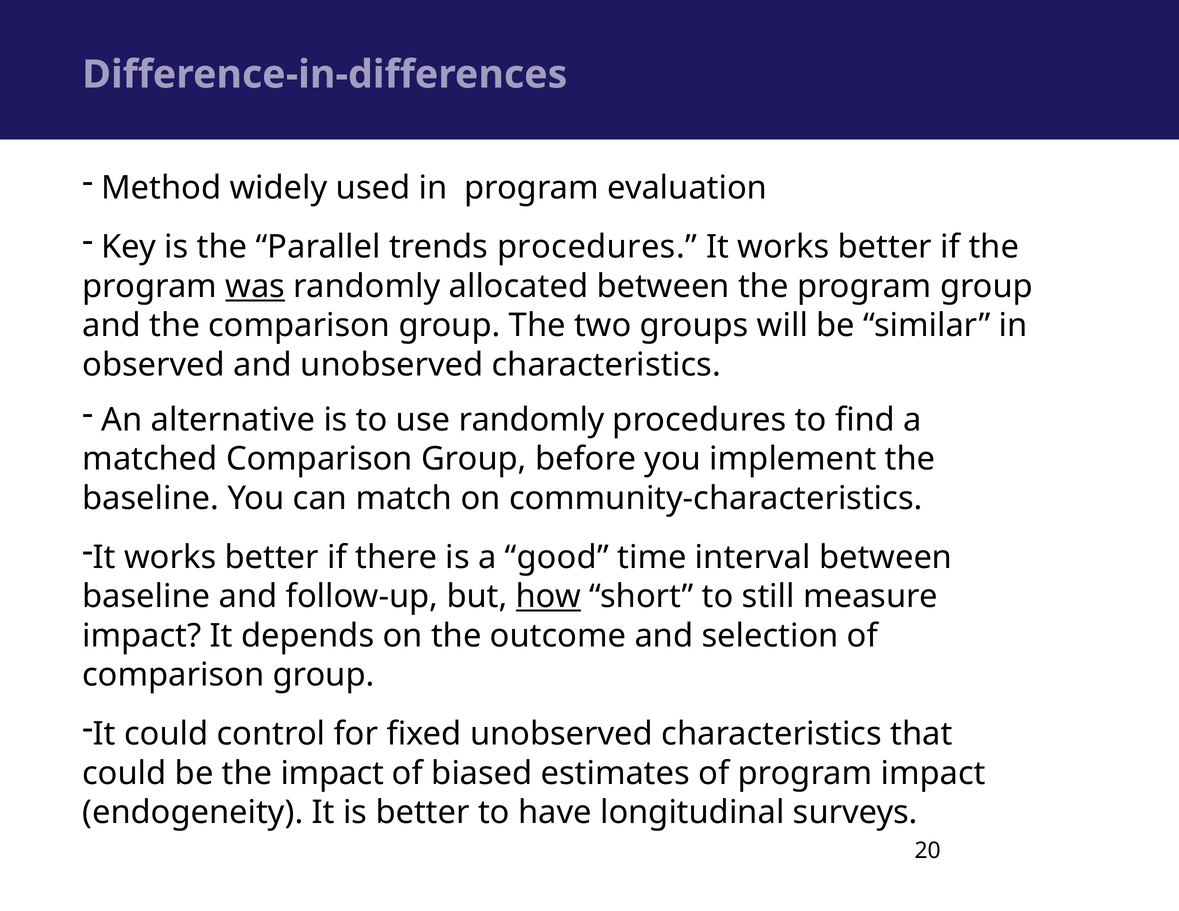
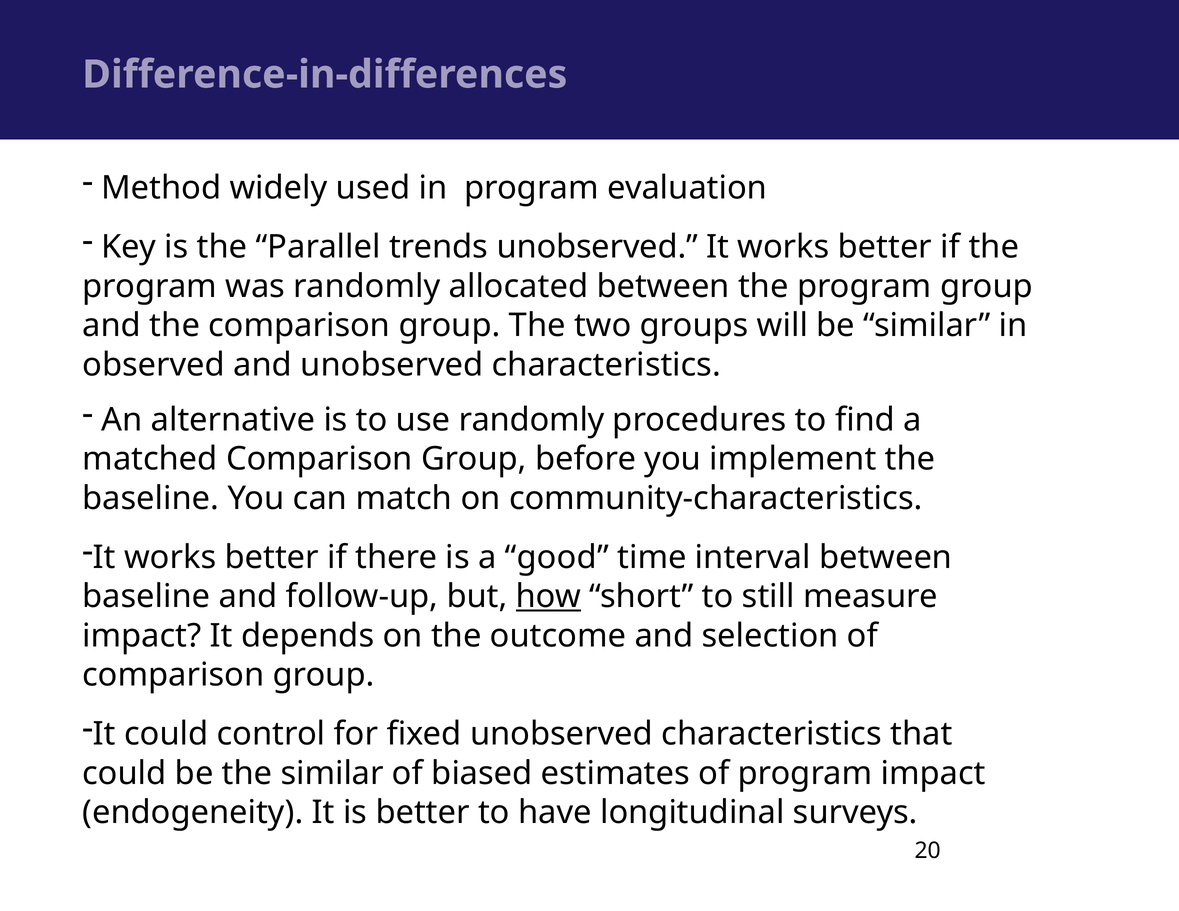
trends procedures: procedures -> unobserved (597, 247)
was underline: present -> none (255, 286)
the impact: impact -> similar (332, 773)
